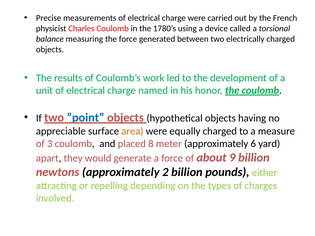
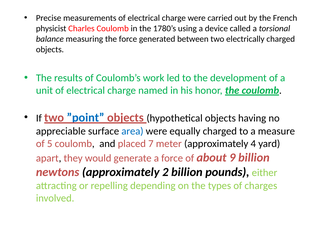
area colour: orange -> blue (132, 131)
3: 3 -> 5 (50, 144)
8: 8 -> 7 (151, 144)
6: 6 -> 4 (253, 144)
